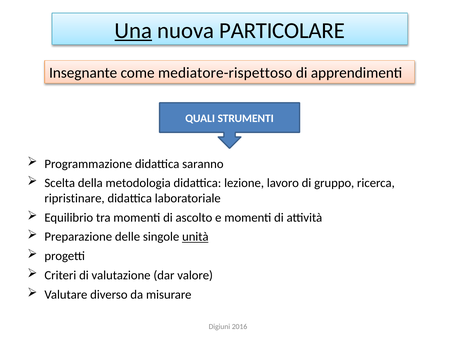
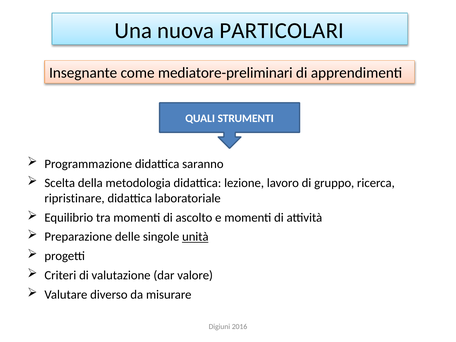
Una underline: present -> none (133, 31)
PARTICOLARE: PARTICOLARE -> PARTICOLARI (282, 31)
mediatore-rispettoso: mediatore-rispettoso -> mediatore-preliminari (225, 73)
